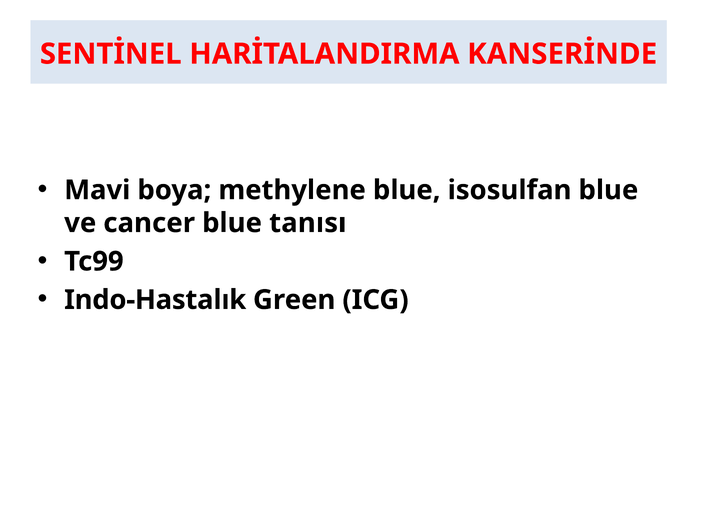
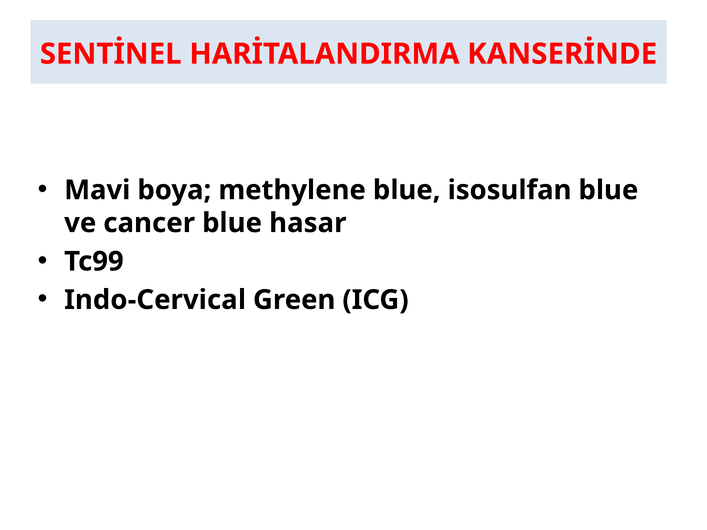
tanısı: tanısı -> hasar (308, 223)
Indo-Hastalık: Indo-Hastalık -> Indo-Cervical (155, 300)
